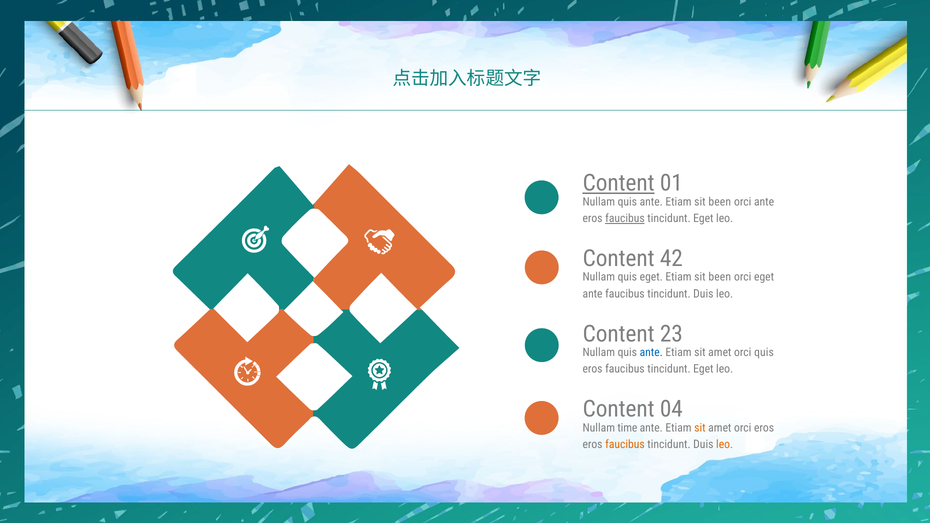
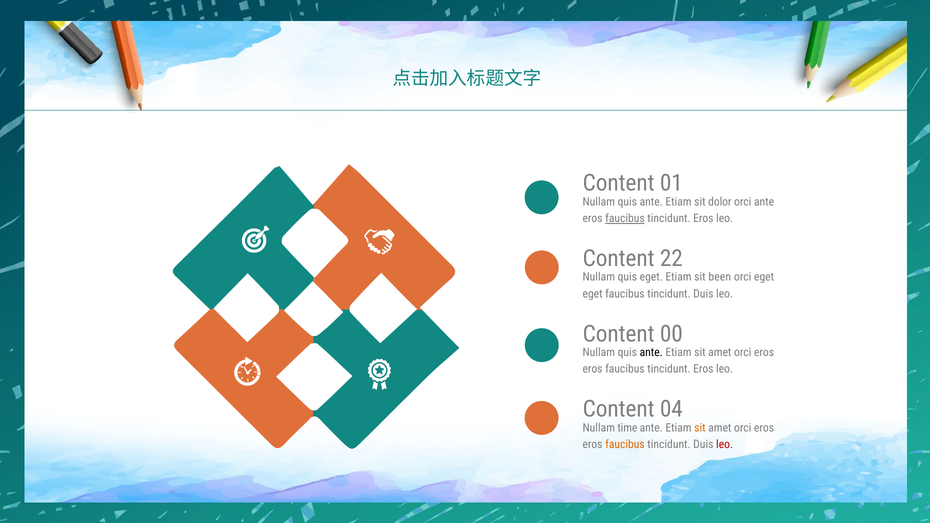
Content underline: present -> none (619, 183)
ante Etiam sit been: been -> dolor (720, 202)
Eget: Eget -> Eros (703, 219)
42: 42 -> 22 (671, 259)
ante: ante -> eget (593, 294)
23: 23 -> 00 (671, 334)
ante colour: blue -> black (651, 353)
quis: quis -> eros (764, 353)
Eget: Eget -> Eros (703, 369)
leo colour: orange -> red (725, 445)
